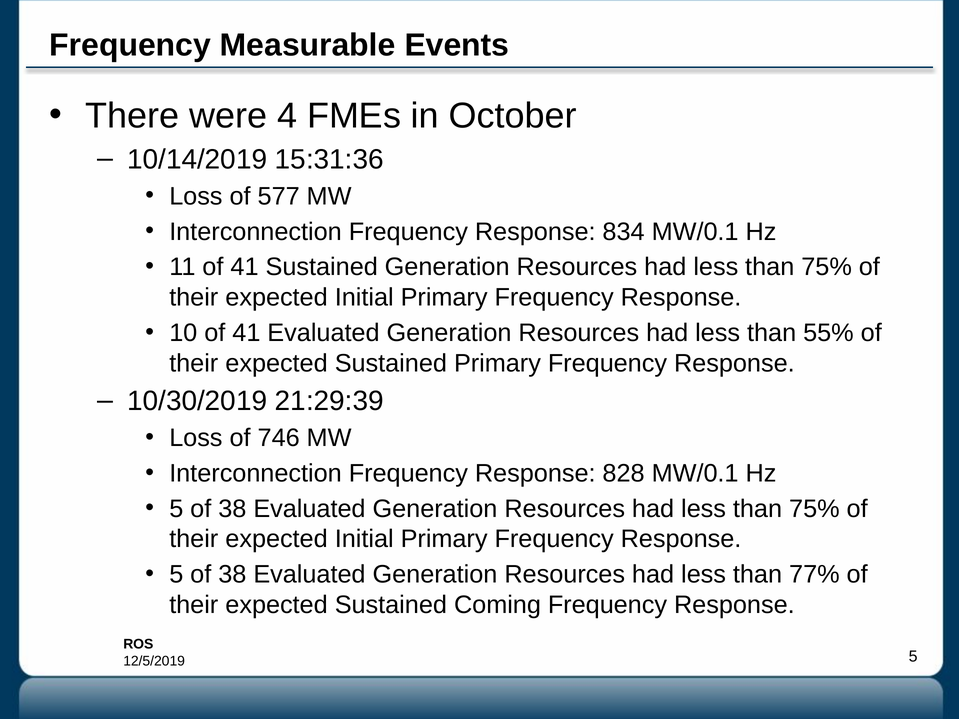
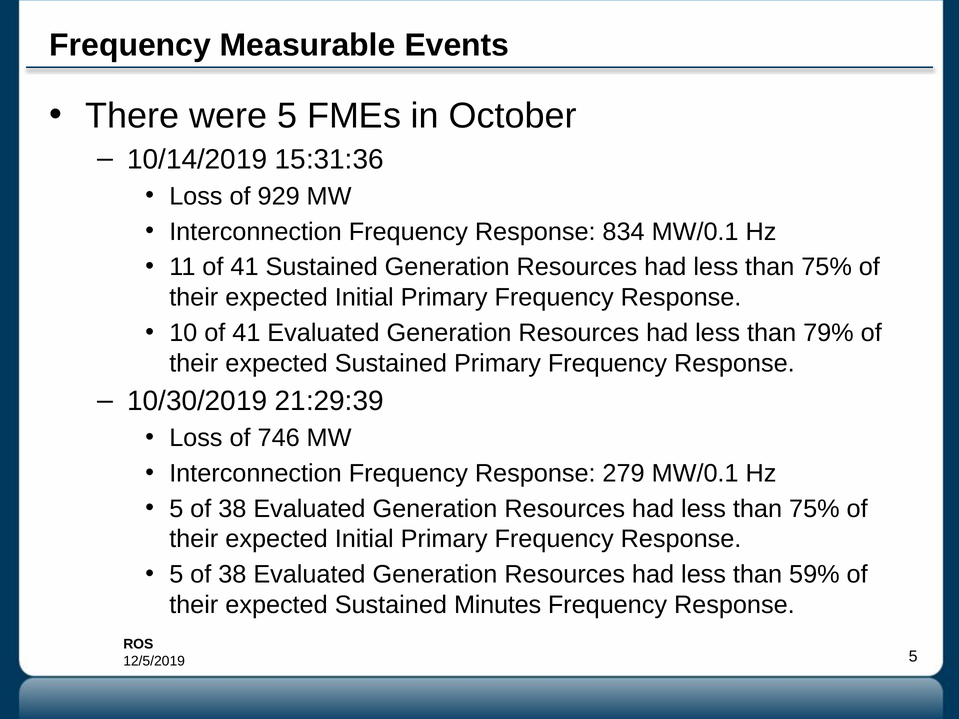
were 4: 4 -> 5 (287, 116)
577: 577 -> 929 (279, 196)
55%: 55% -> 79% (828, 333)
828: 828 -> 279 (624, 474)
77%: 77% -> 59% (814, 575)
Coming: Coming -> Minutes (498, 605)
